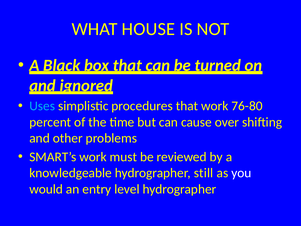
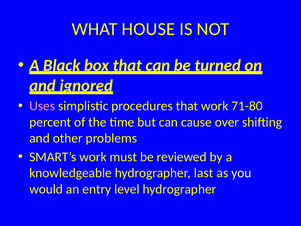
Uses colour: light blue -> pink (42, 106)
76-80: 76-80 -> 71-80 (247, 106)
still: still -> last (204, 173)
